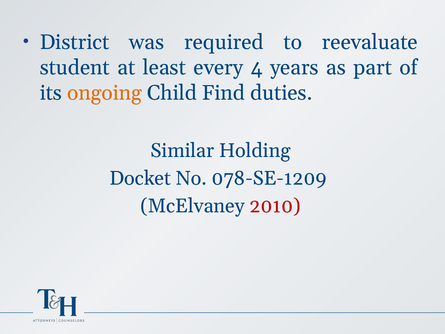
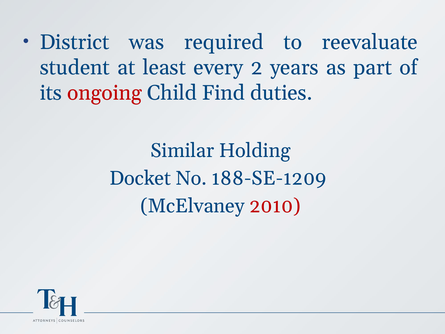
4: 4 -> 2 (257, 67)
ongoing colour: orange -> red (105, 93)
078-SE-1209: 078-SE-1209 -> 188-SE-1209 (269, 178)
